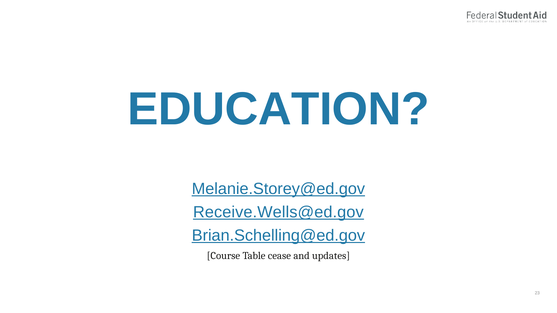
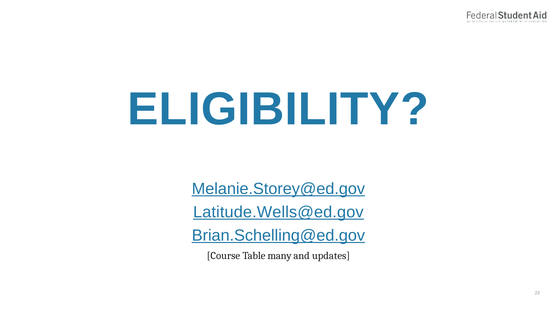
EDUCATION: EDUCATION -> ELIGIBILITY (278, 109)
Receive.Wells@ed.gov: Receive.Wells@ed.gov -> Latitude.Wells@ed.gov (278, 212)
cease: cease -> many (279, 256)
